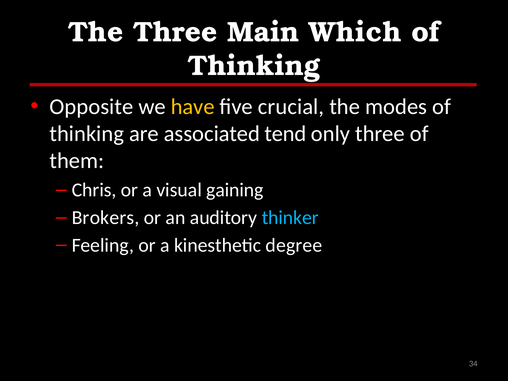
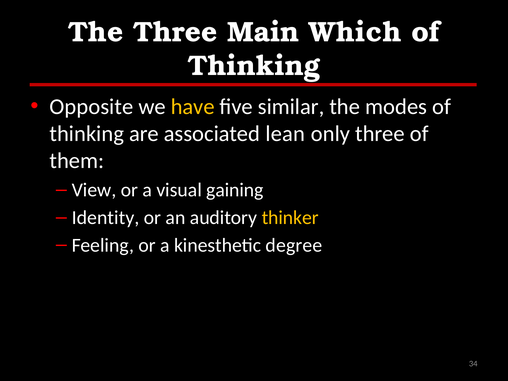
crucial: crucial -> similar (291, 107)
tend: tend -> lean (285, 134)
Chris: Chris -> View (94, 190)
Brokers: Brokers -> Identity (106, 218)
thinker colour: light blue -> yellow (290, 218)
